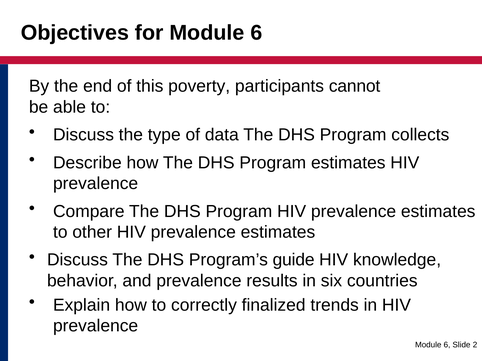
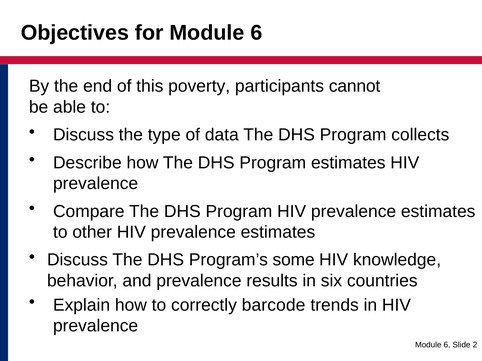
guide: guide -> some (294, 260)
finalized: finalized -> barcode (274, 305)
